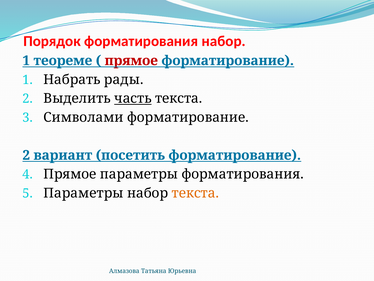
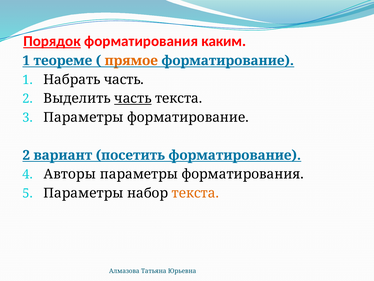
Порядок underline: none -> present (52, 41)
форматирования набор: набор -> каким (224, 41)
прямое colour: red -> orange (131, 61)
Набрать рады: рады -> часть (124, 79)
Символами: Символами -> Параметры (83, 117)
Прямое: Прямое -> Авторы (70, 174)
